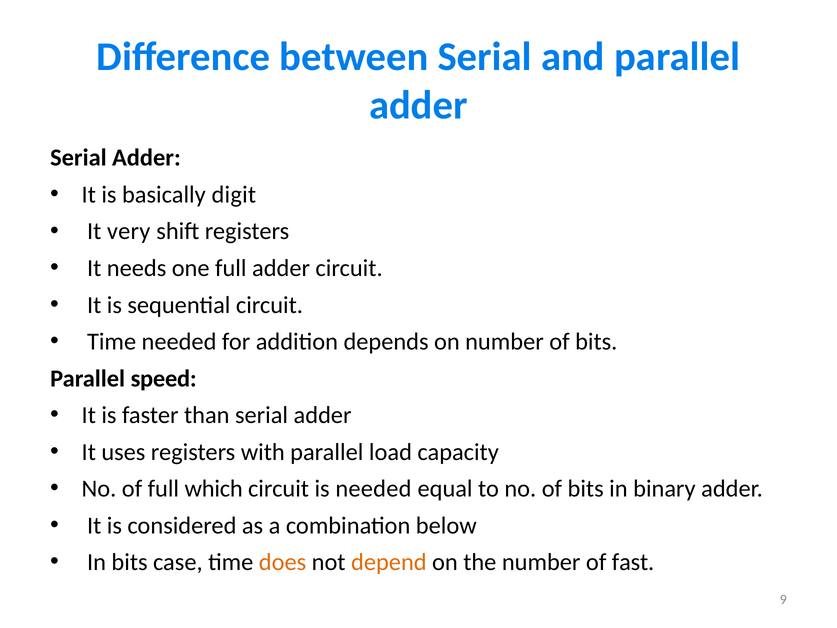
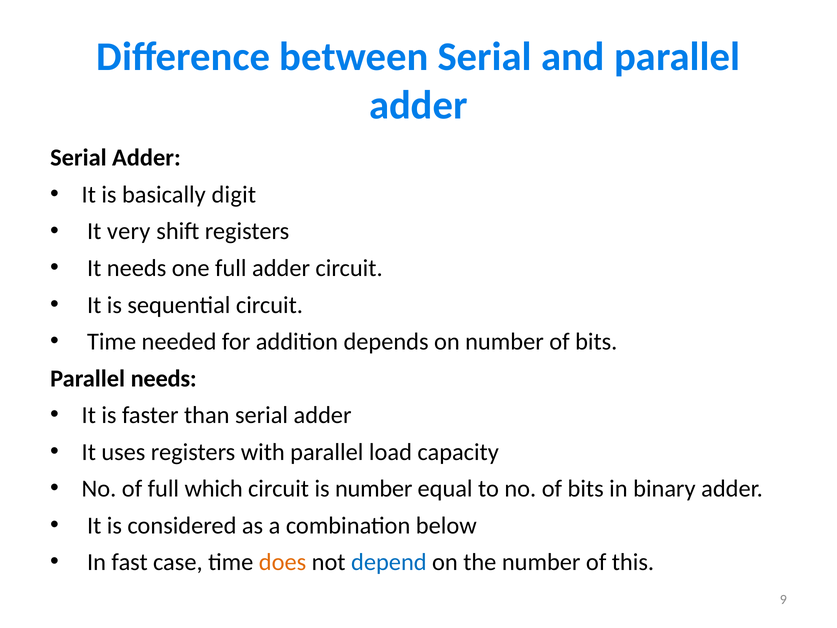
Parallel speed: speed -> needs (164, 378)
is needed: needed -> number (374, 489)
In bits: bits -> fast (130, 562)
depend colour: orange -> blue (389, 562)
fast: fast -> this (633, 562)
